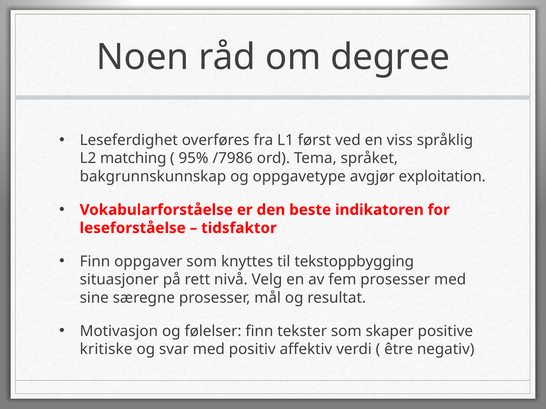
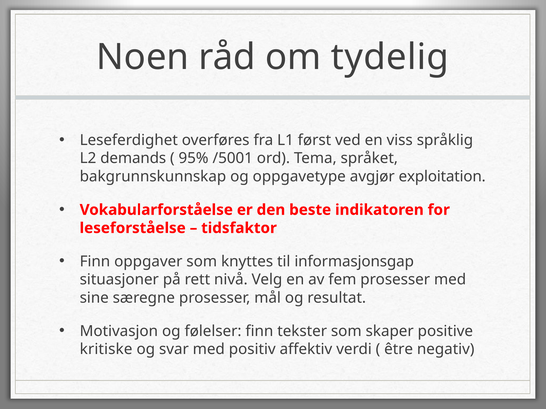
degree: degree -> tydelig (390, 57)
matching: matching -> demands (133, 159)
/7986: /7986 -> /5001 (233, 159)
tekstoppbygging: tekstoppbygging -> informasjonsgap (354, 262)
